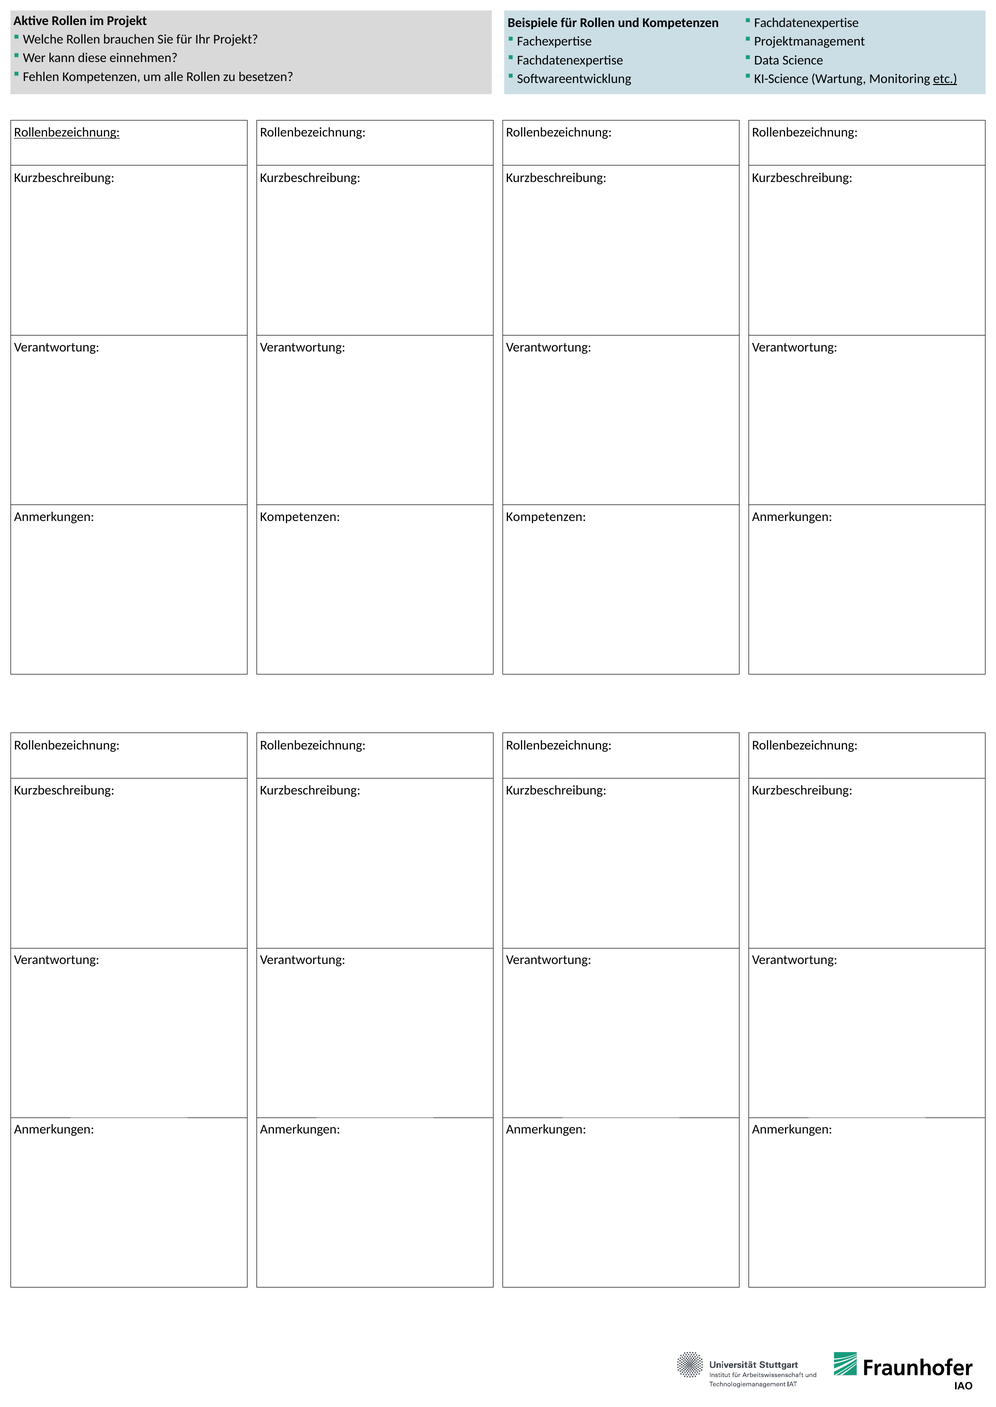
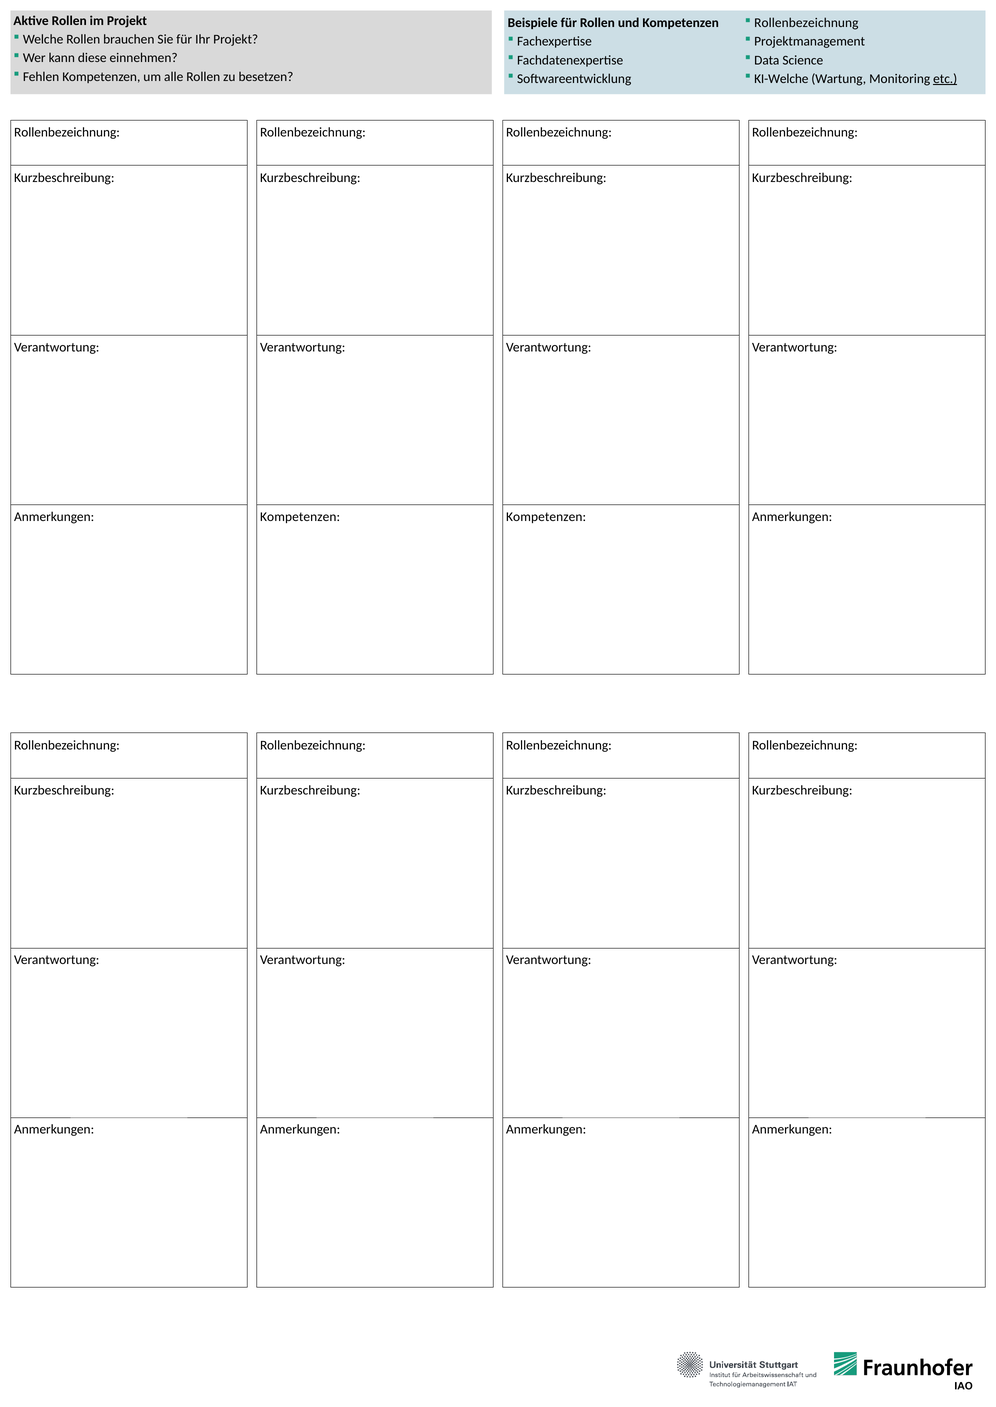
Fachdatenexpertise: Fachdatenexpertise -> Rollenbezeichnung (806, 23)
KI-Science: KI-Science -> KI-Welche (781, 79)
Rollenbezeichnung underline: present -> none (67, 133)
